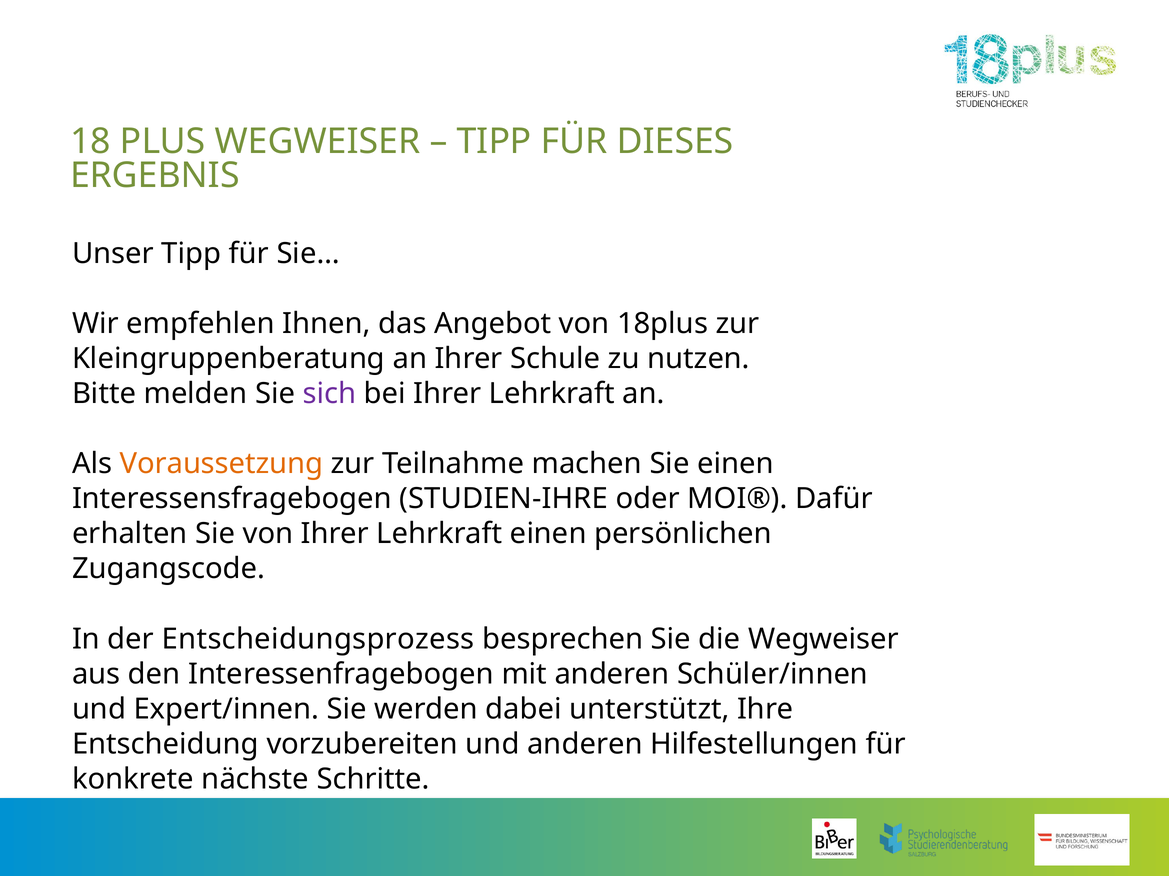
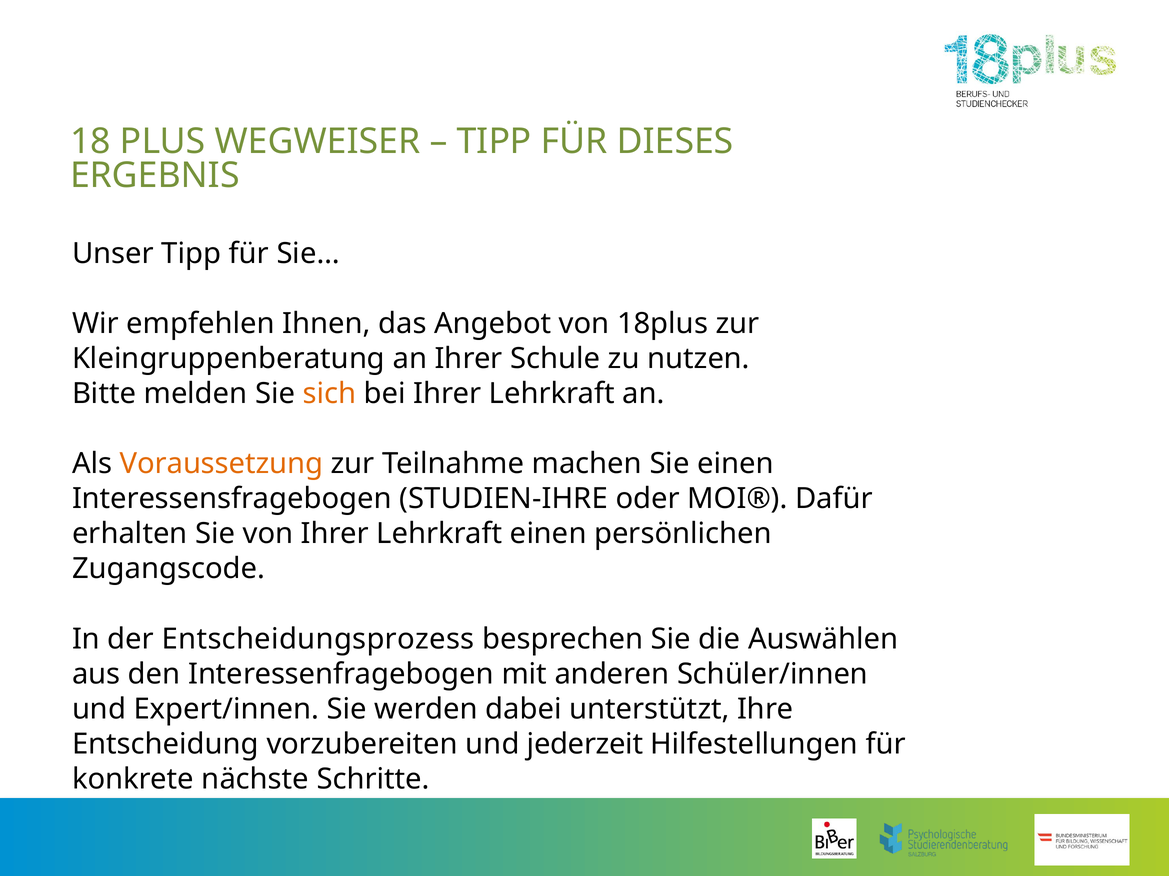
sich colour: purple -> orange (329, 394)
die Wegweiser: Wegweiser -> Auswählen (823, 639)
und anderen: anderen -> jederzeit (585, 745)
